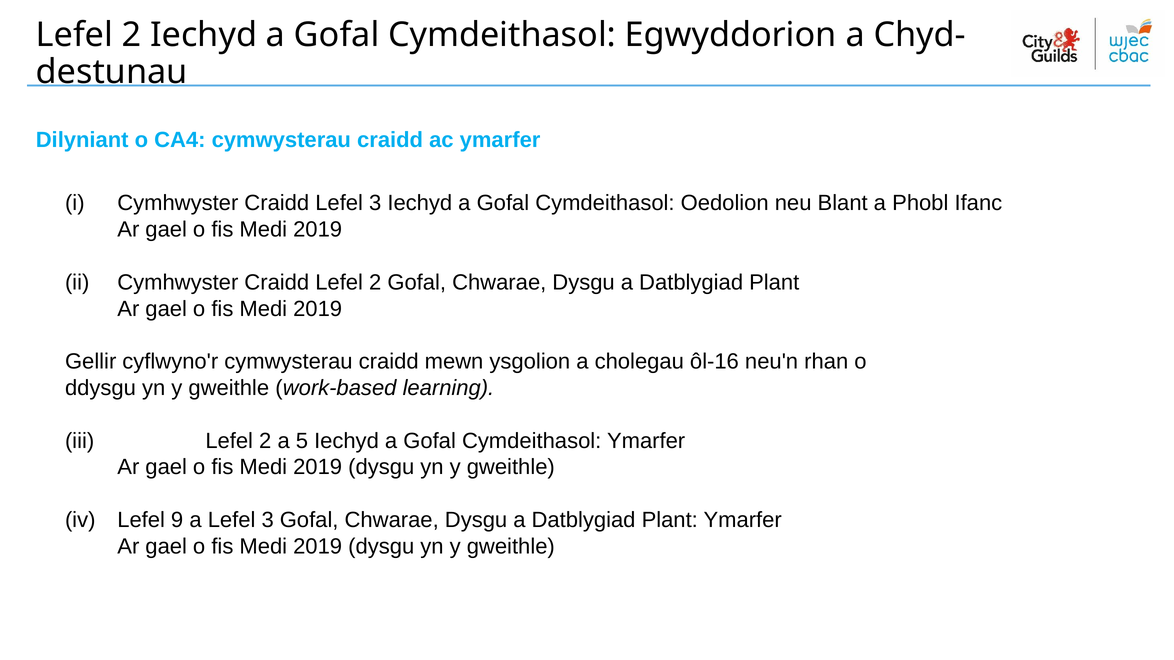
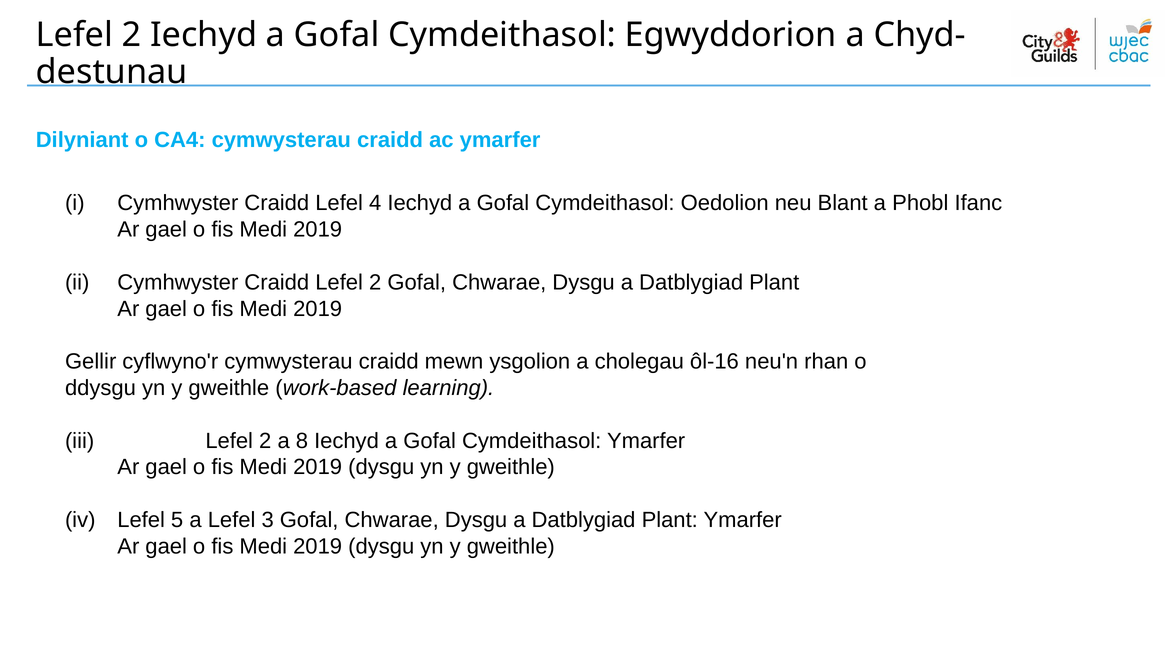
Craidd Lefel 3: 3 -> 4 (375, 203)
5: 5 -> 8 (302, 441)
9: 9 -> 5 (177, 520)
